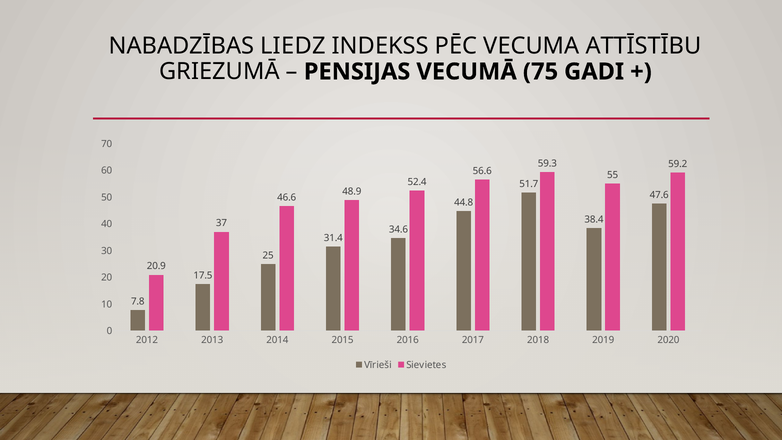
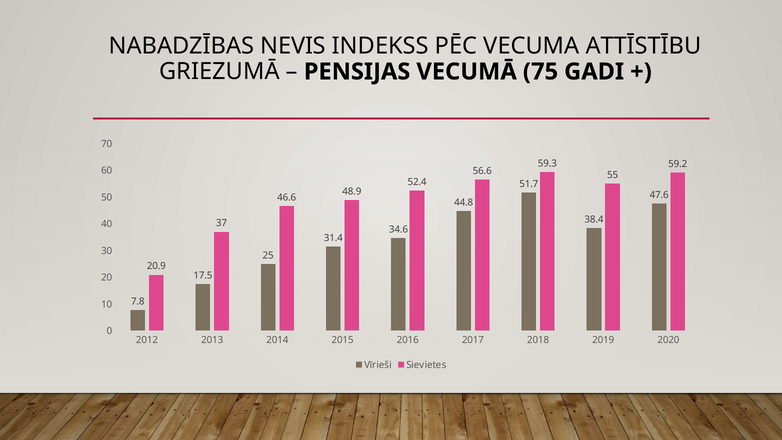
LIEDZ: LIEDZ -> NEVIS (293, 46)
